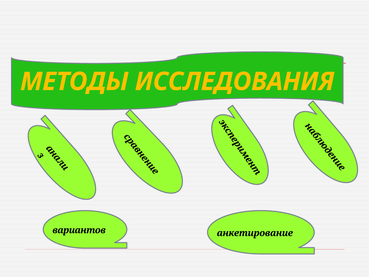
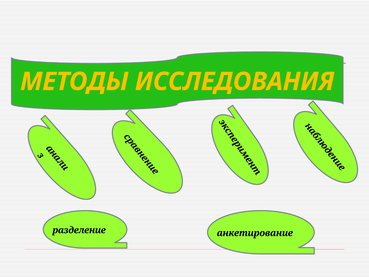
вариантов: вариантов -> разделение (79, 230)
